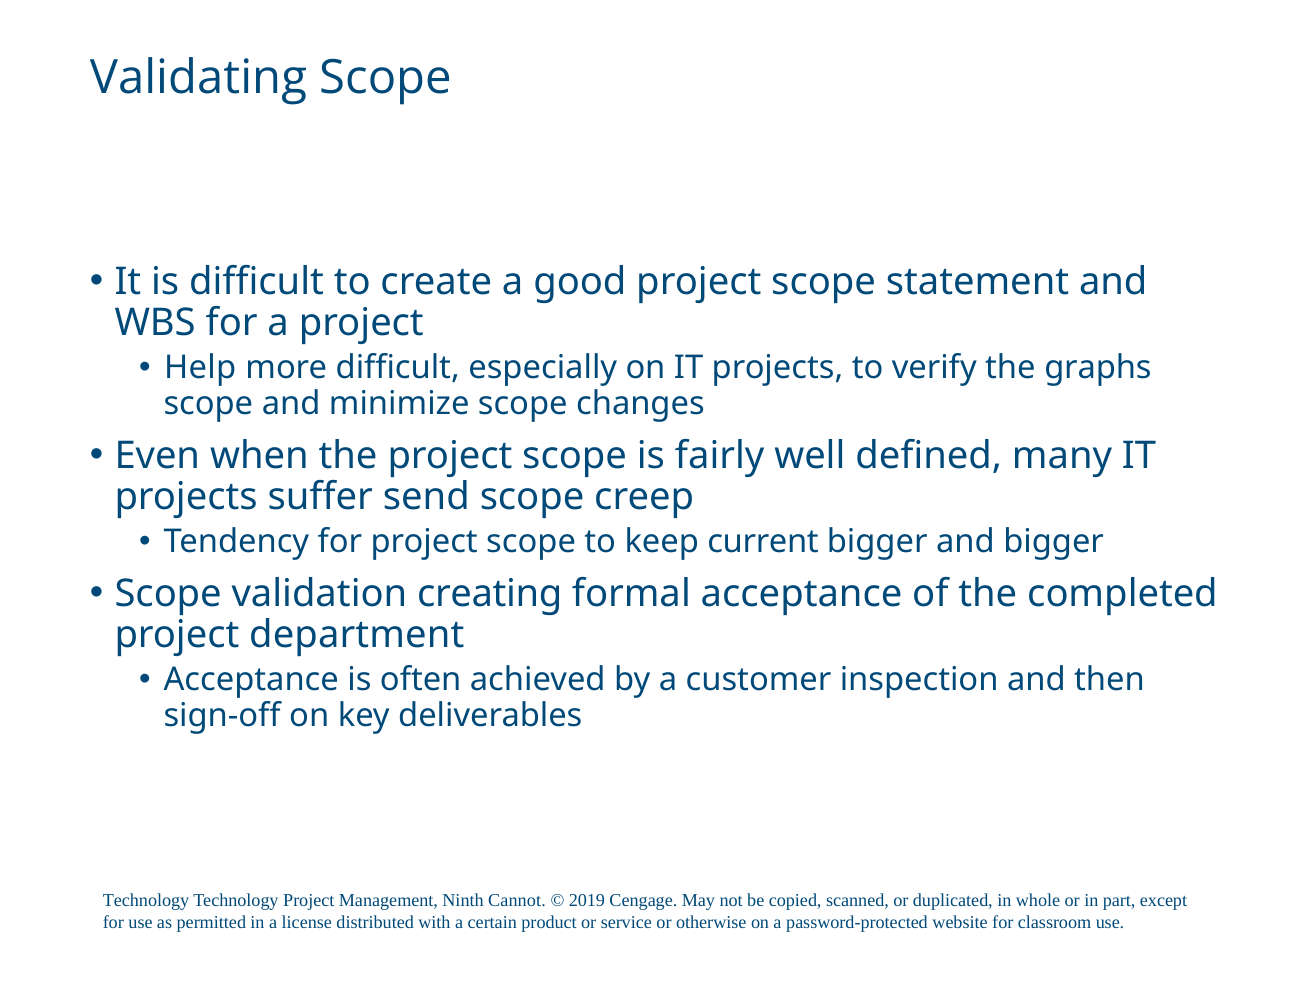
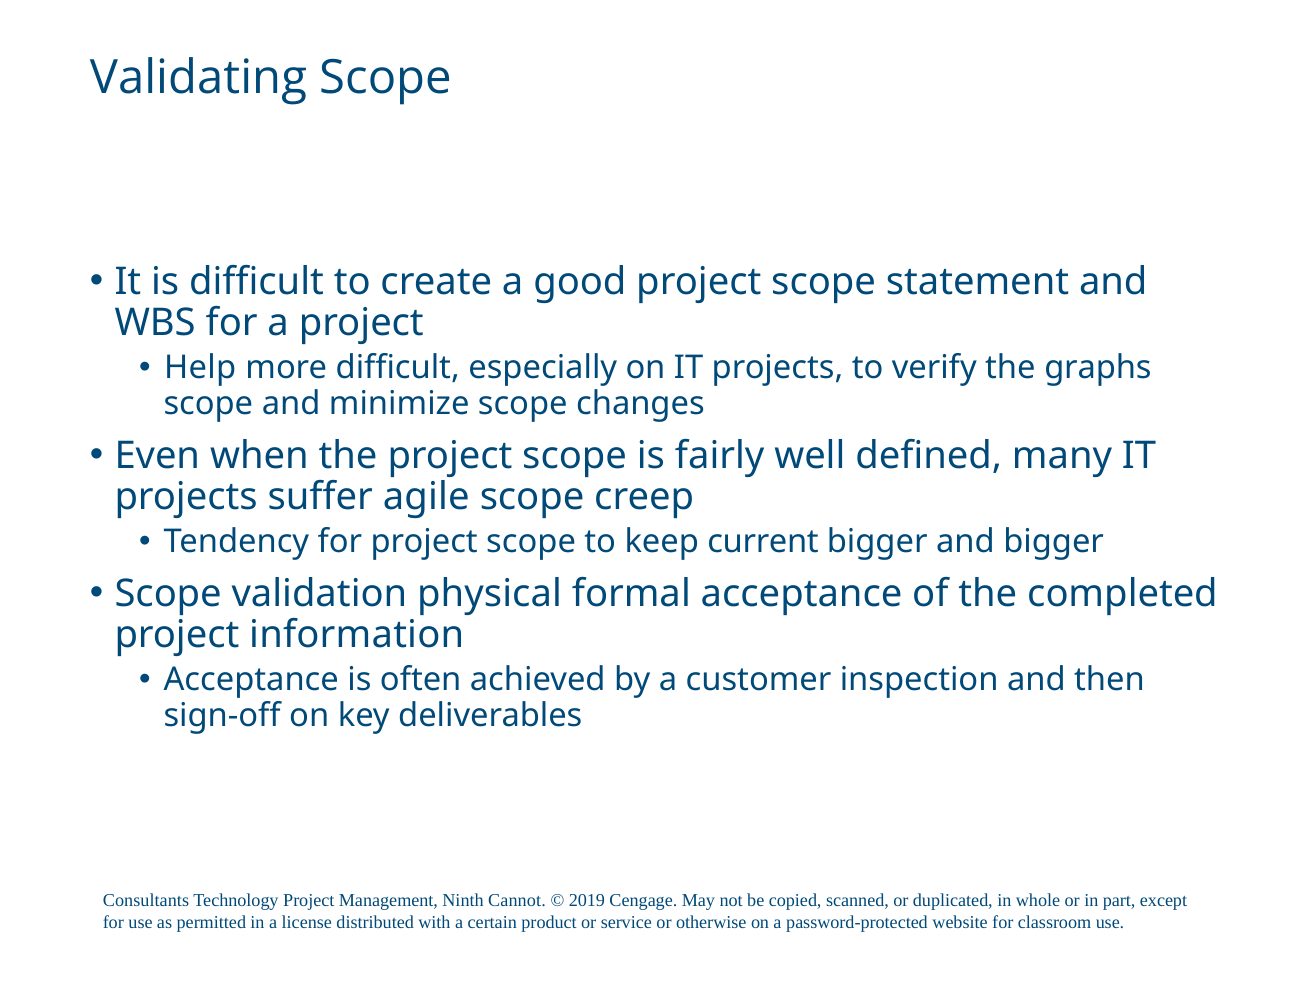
send: send -> agile (426, 497)
creating: creating -> physical (490, 594)
department: department -> information (357, 635)
Technology: Technology -> Consultants (146, 900)
